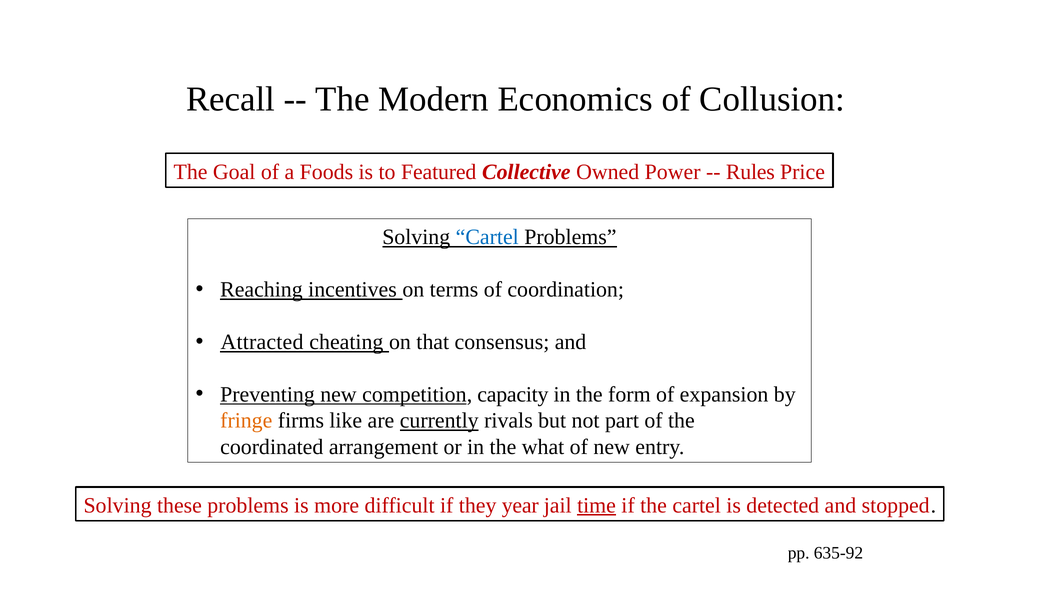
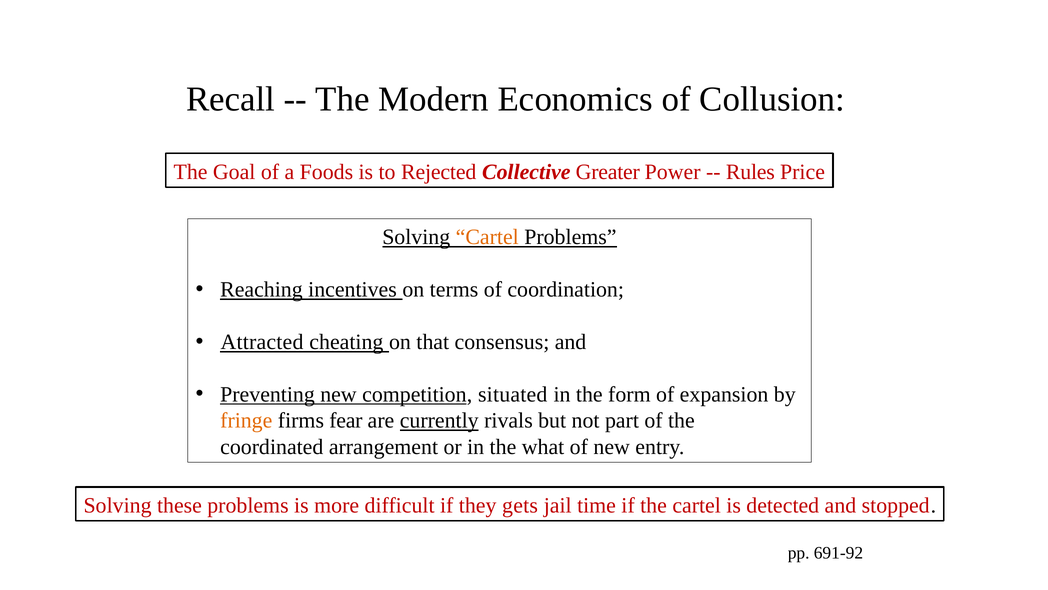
Featured: Featured -> Rejected (439, 172)
Owned: Owned -> Greater (608, 172)
Cartel colour: blue -> orange (487, 237)
capacity: capacity -> situated (513, 394)
like: like -> fear (346, 420)
year: year -> gets (520, 505)
time underline: present -> none (597, 505)
635-92: 635-92 -> 691-92 (838, 553)
